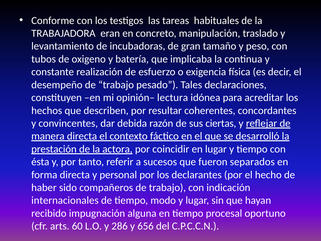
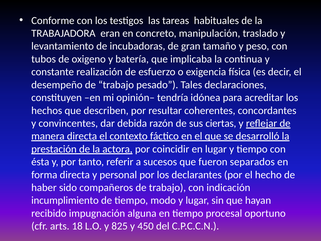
lectura: lectura -> tendría (173, 98)
internacionales: internacionales -> incumplimiento (65, 200)
60: 60 -> 18 (77, 226)
286: 286 -> 825 (120, 226)
656: 656 -> 450 (146, 226)
